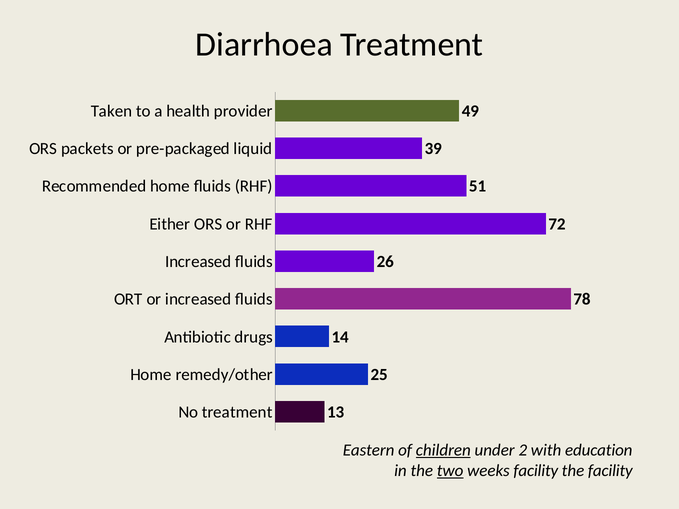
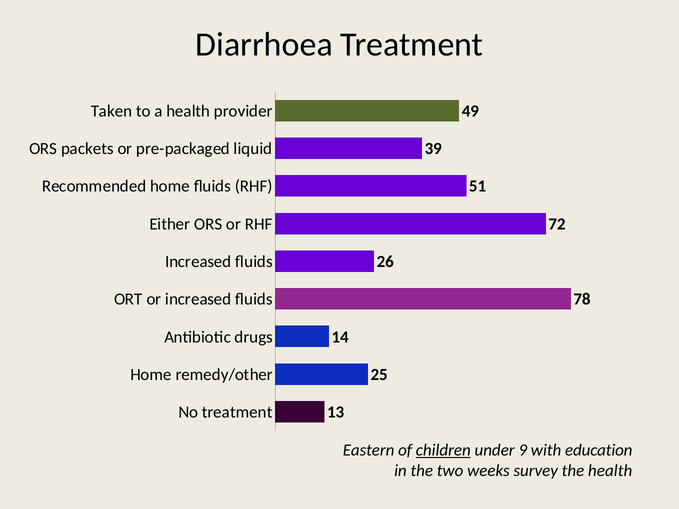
2: 2 -> 9 (523, 450)
two underline: present -> none (450, 471)
weeks facility: facility -> survey (536, 471)
the facility: facility -> health (610, 471)
